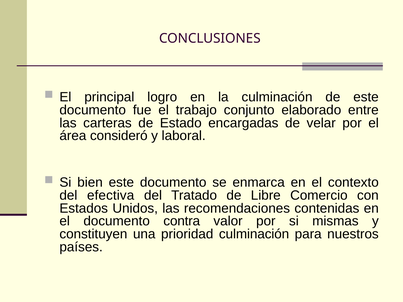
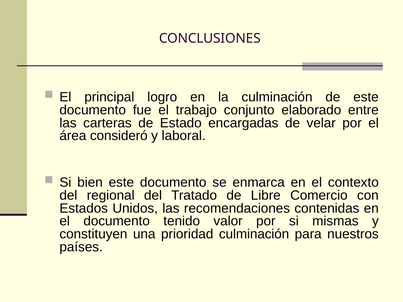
efectiva: efectiva -> regional (111, 196)
contra: contra -> tenido (182, 221)
